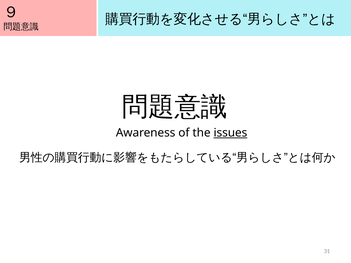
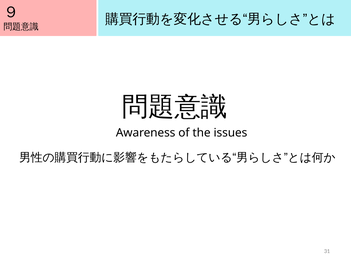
issues underline: present -> none (230, 133)
